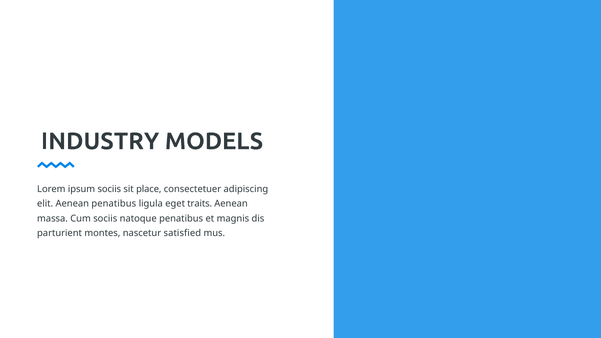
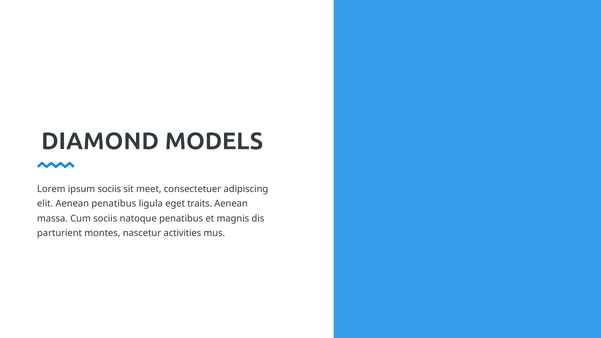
INDUSTRY: INDUSTRY -> DIAMOND (100, 141)
place: place -> meet (149, 189)
satisfied: satisfied -> activities (182, 233)
